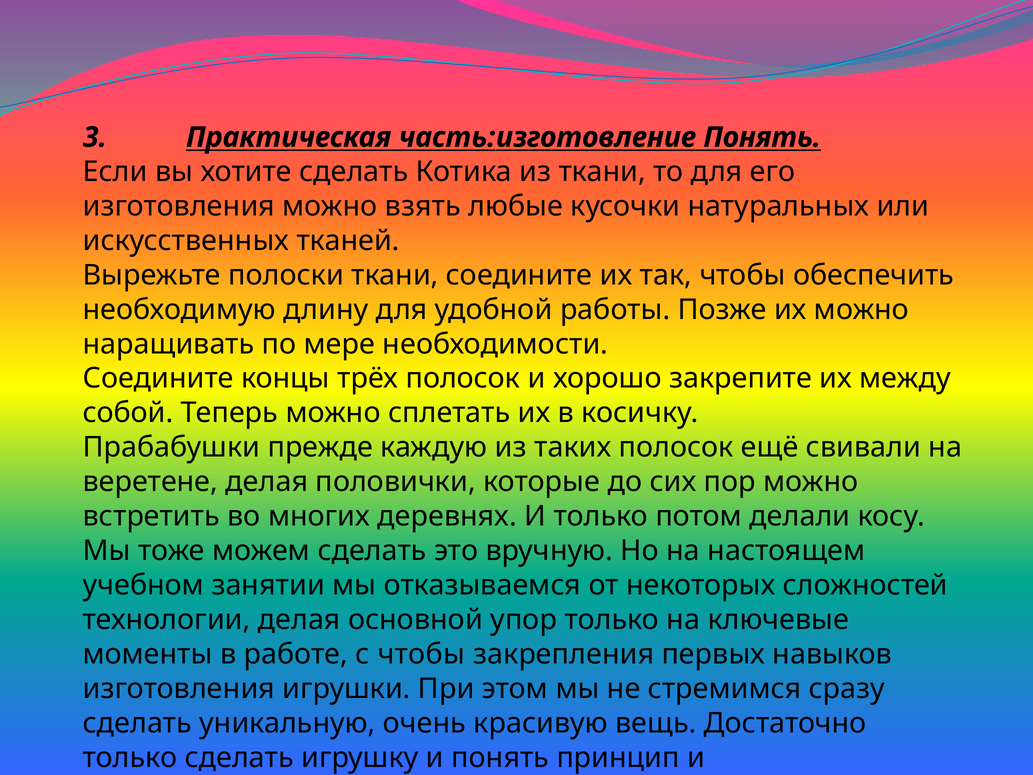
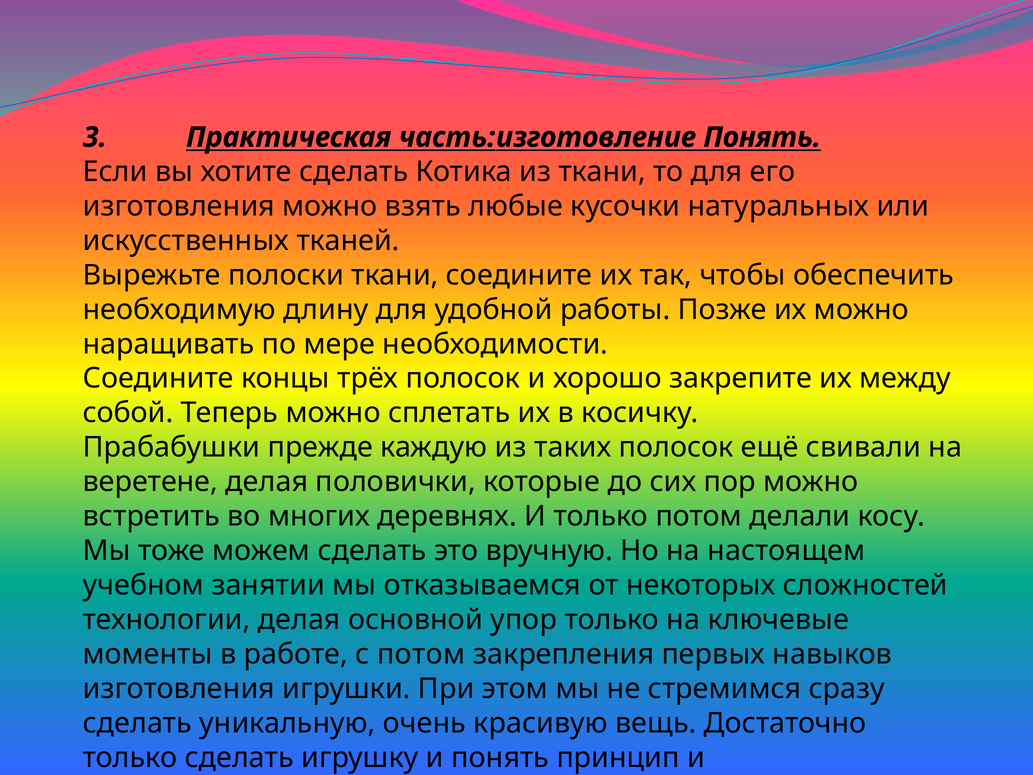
с чтобы: чтобы -> потом (421, 654)
